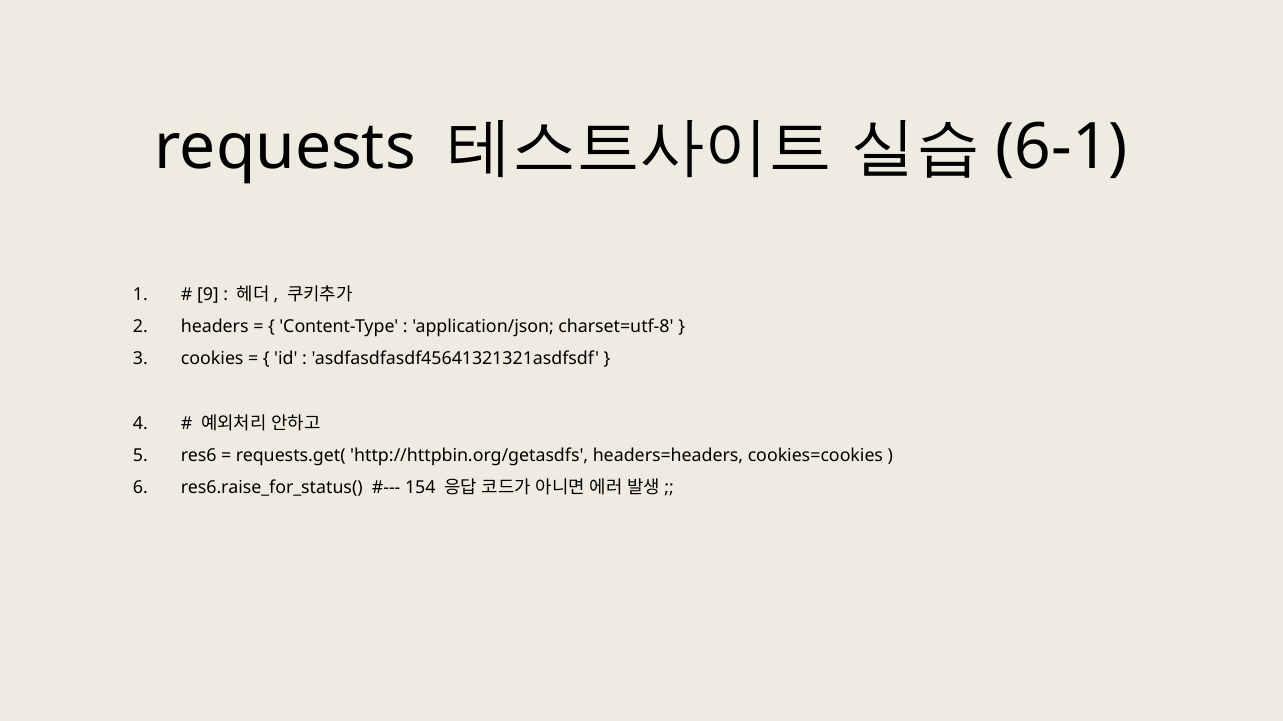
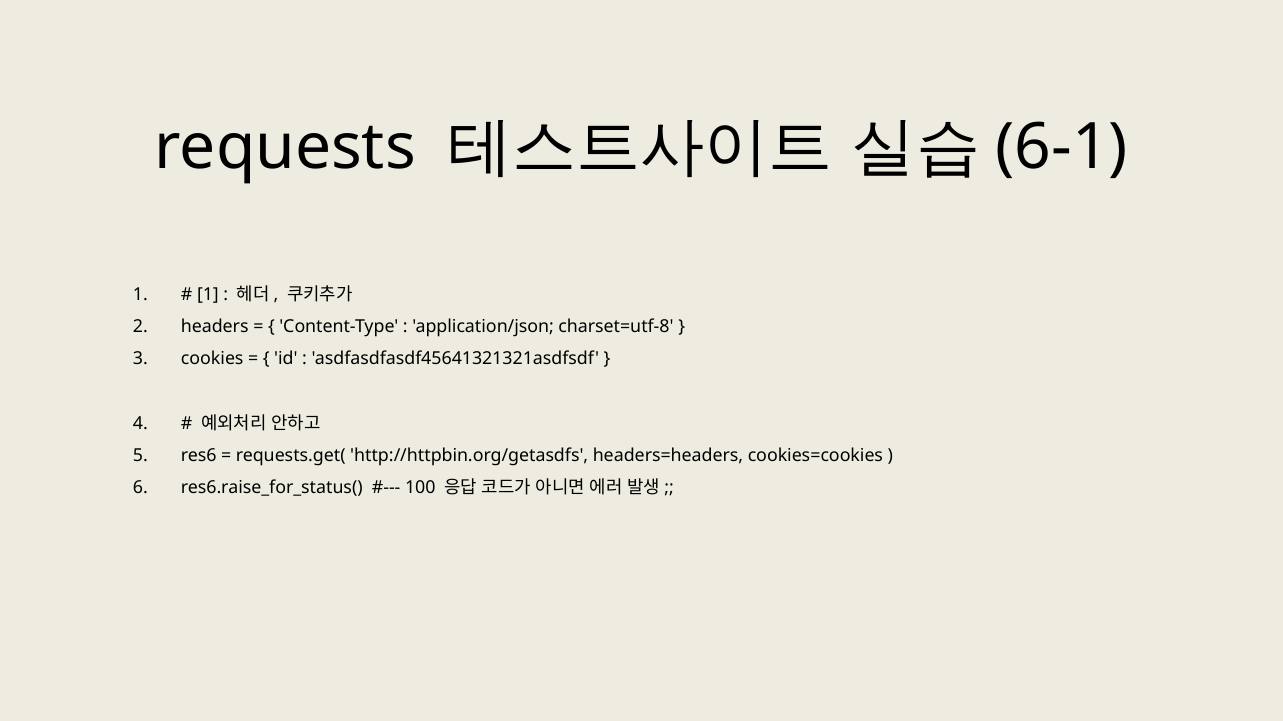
9: 9 -> 1 (208, 295)
154: 154 -> 100 (420, 488)
